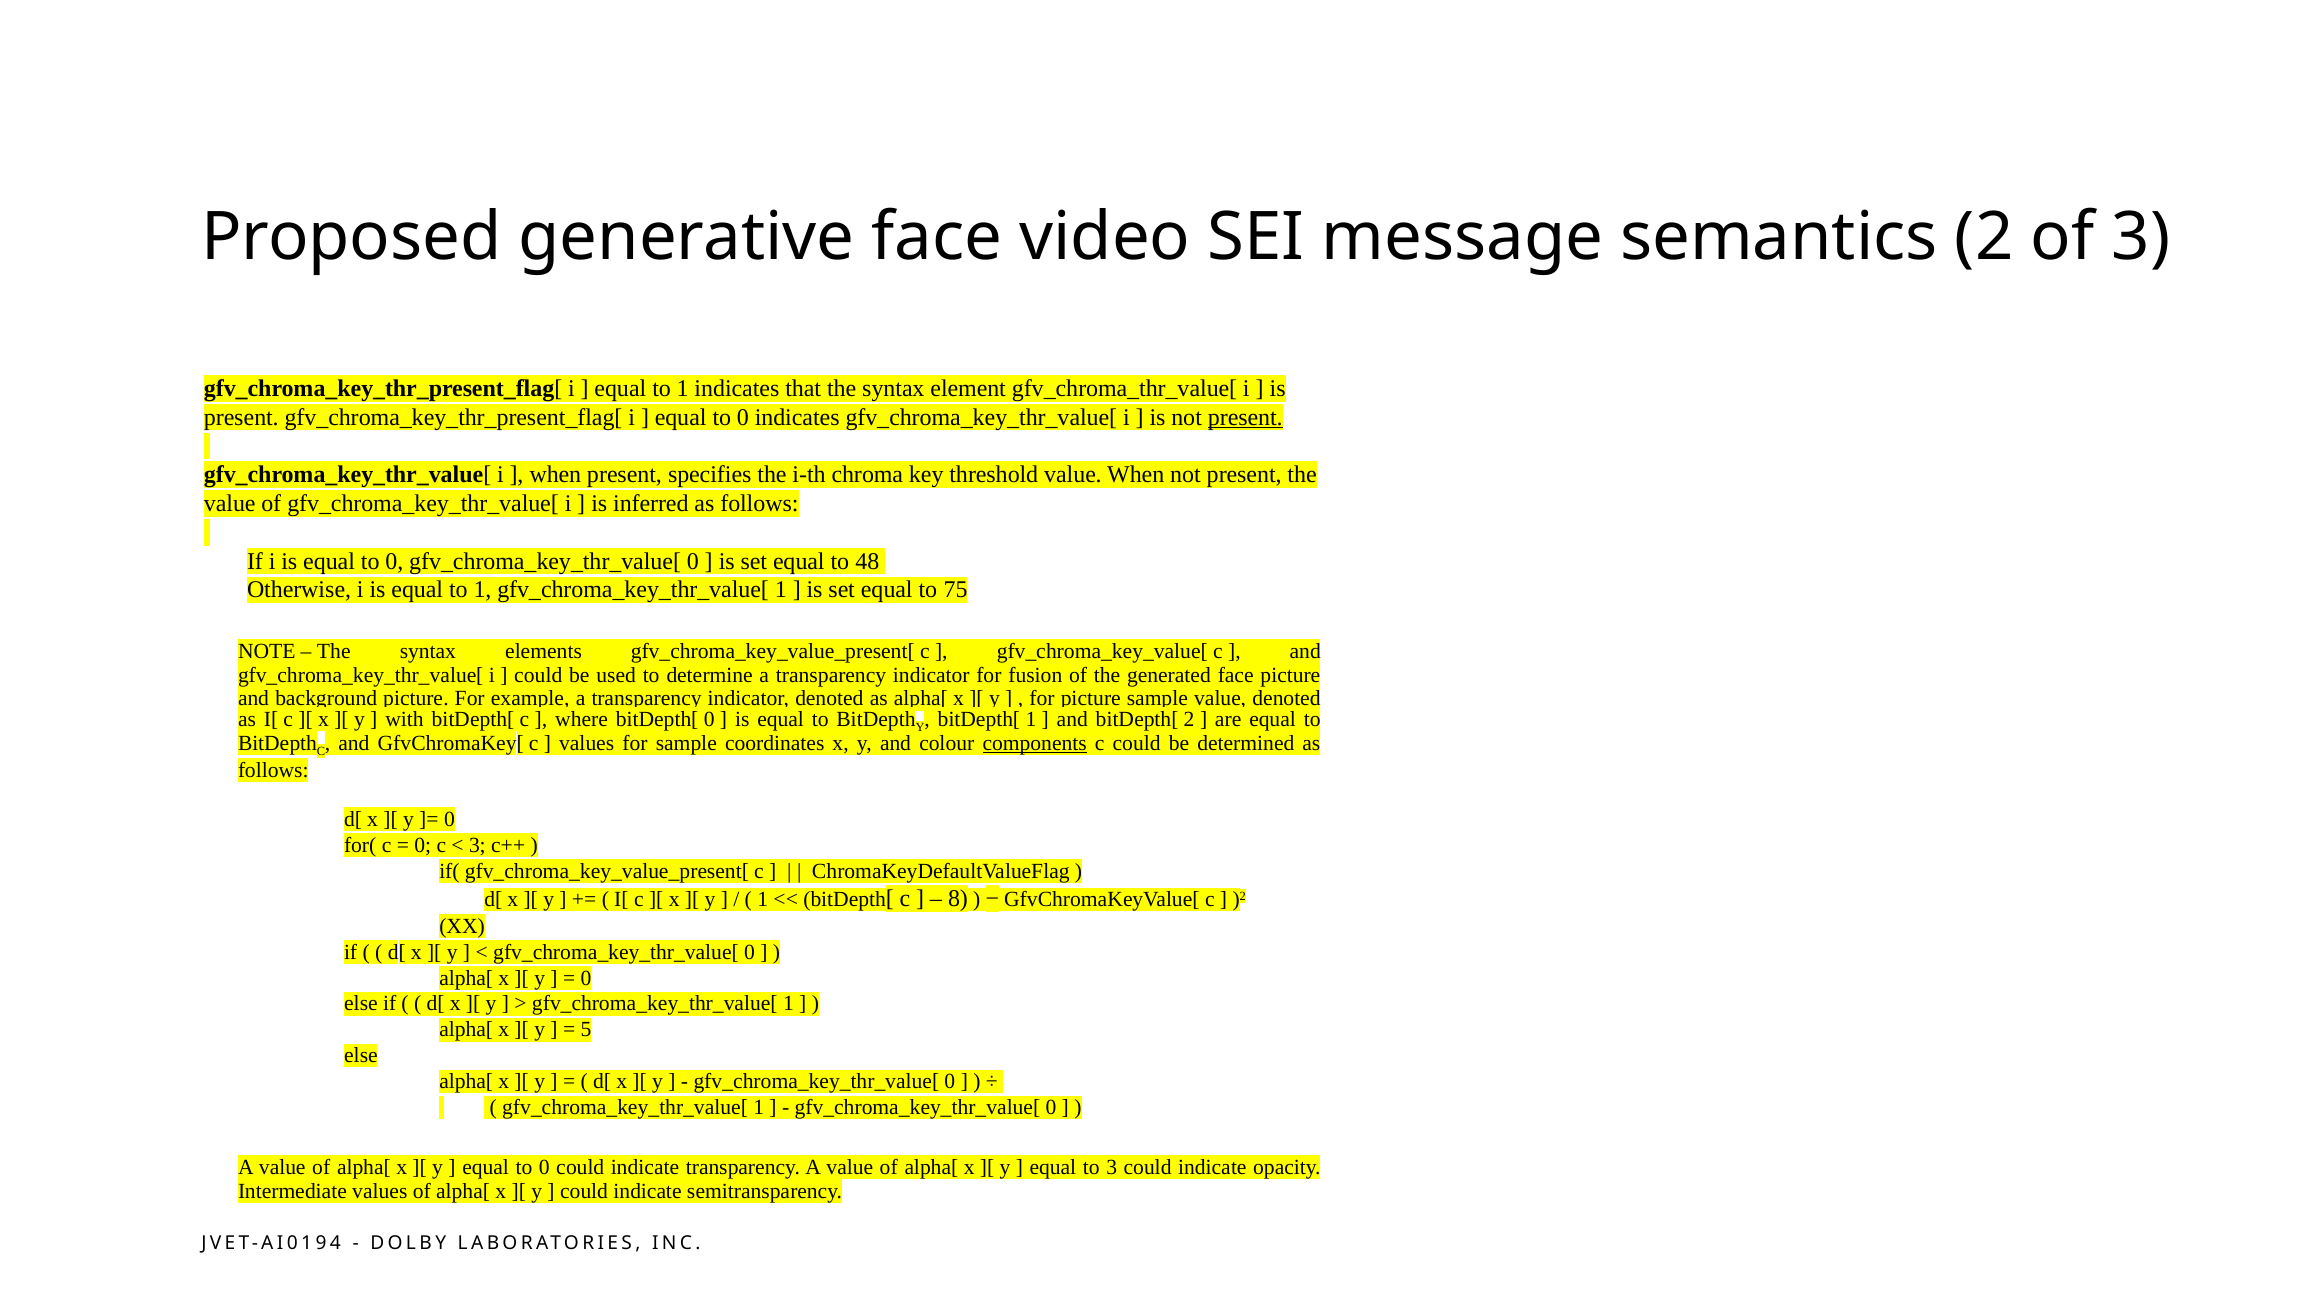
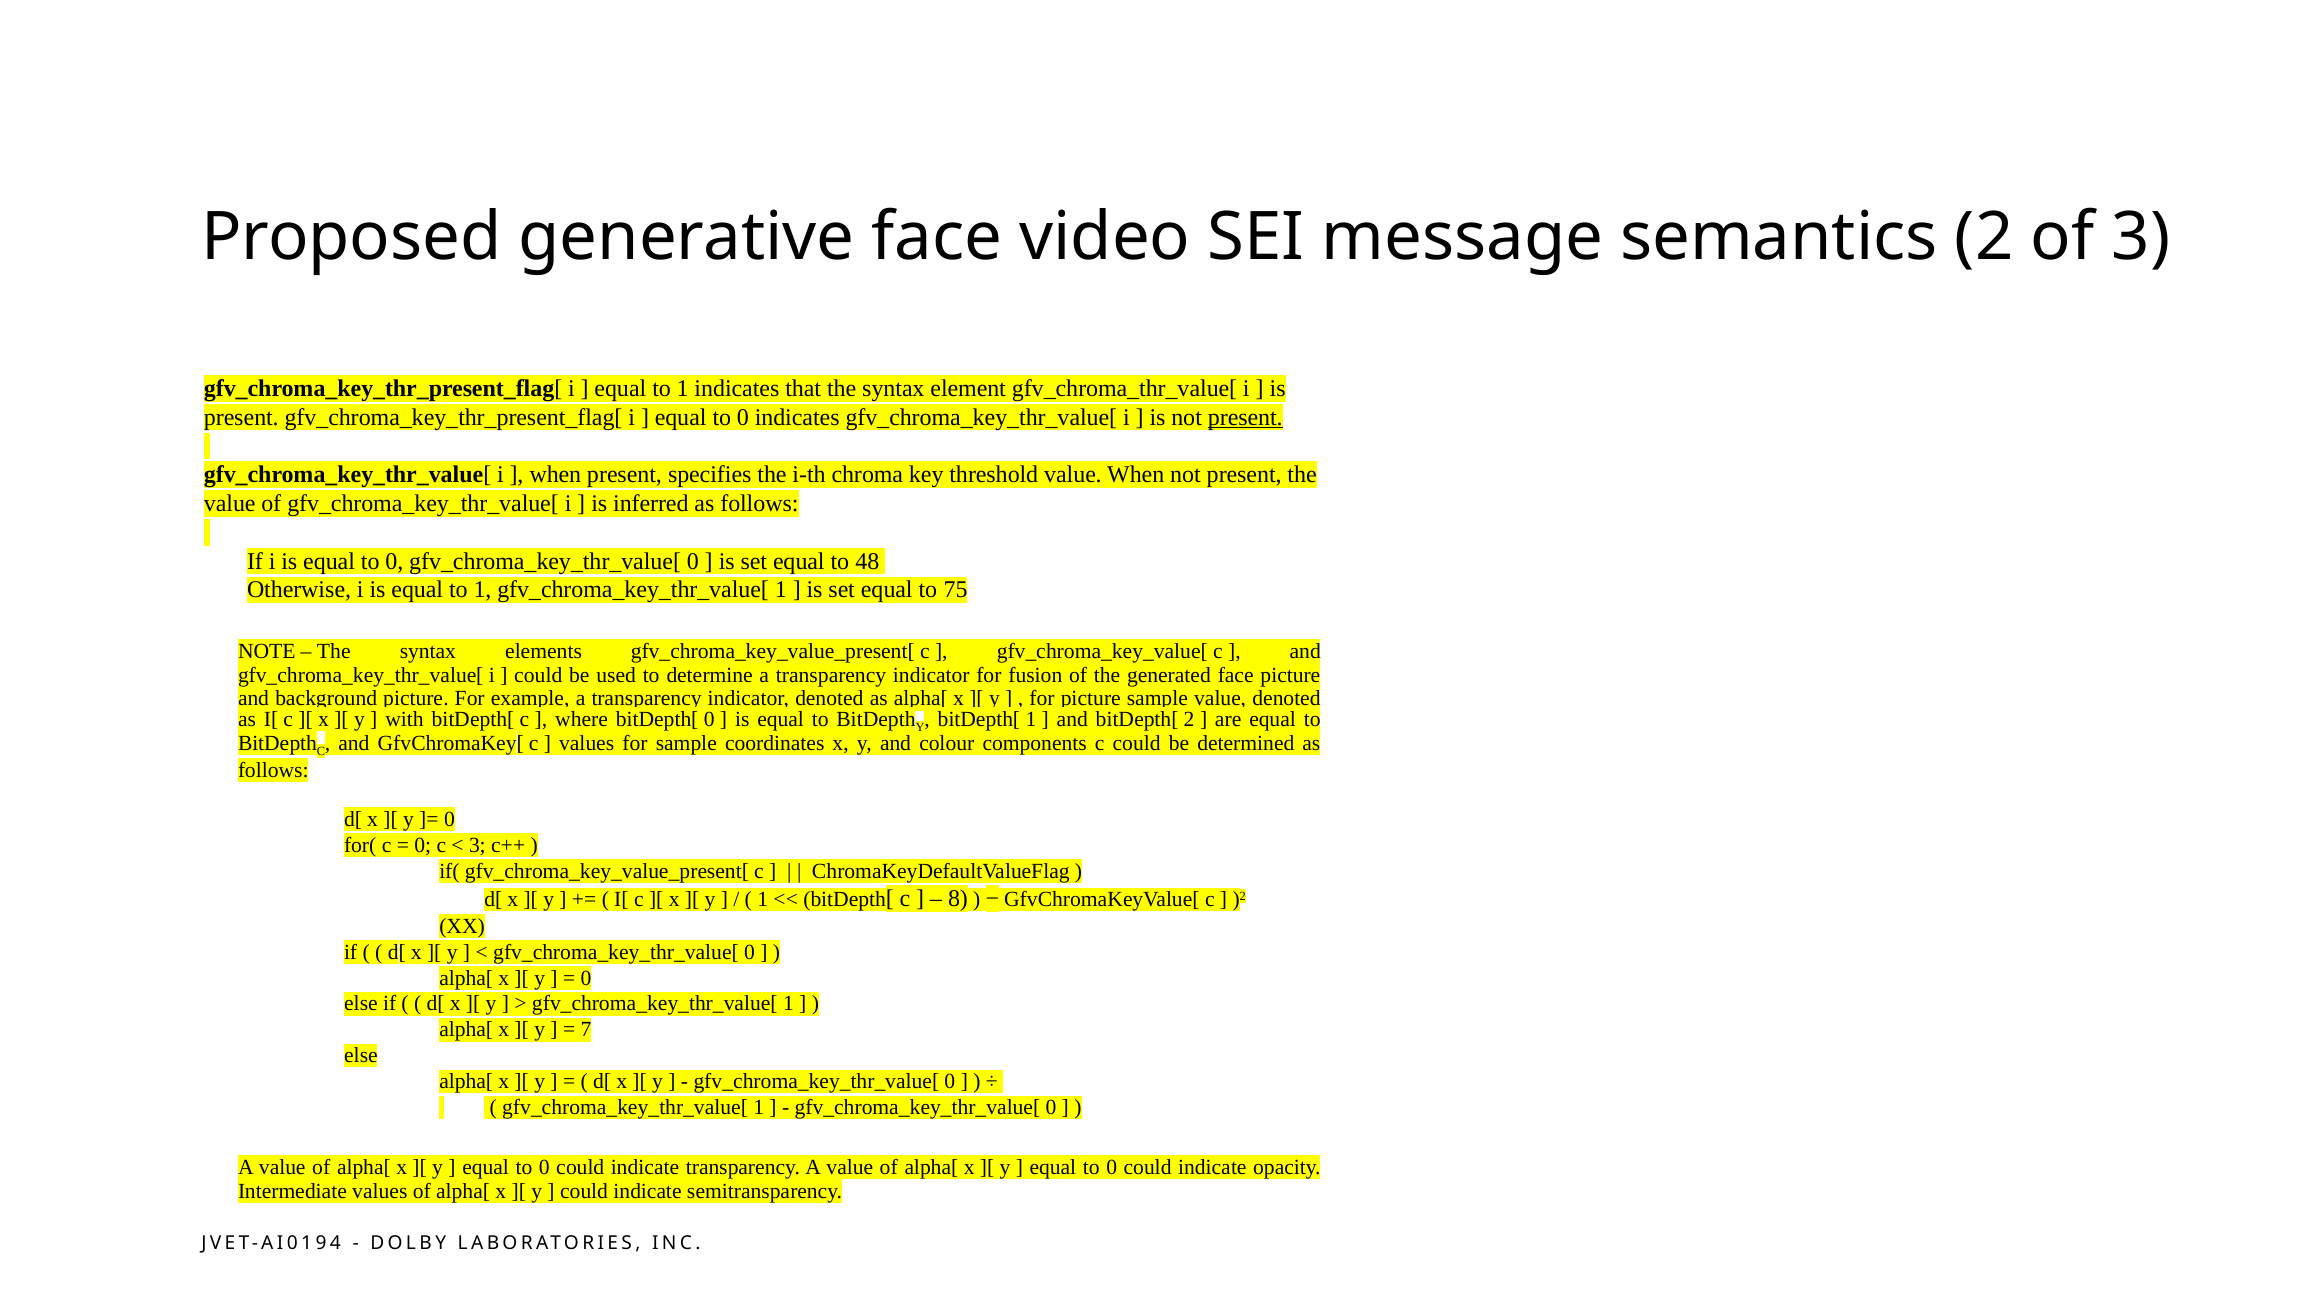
components underline: present -> none (1035, 743)
5: 5 -> 7 (586, 1030)
3: 3 -> 0 (1112, 1168)
